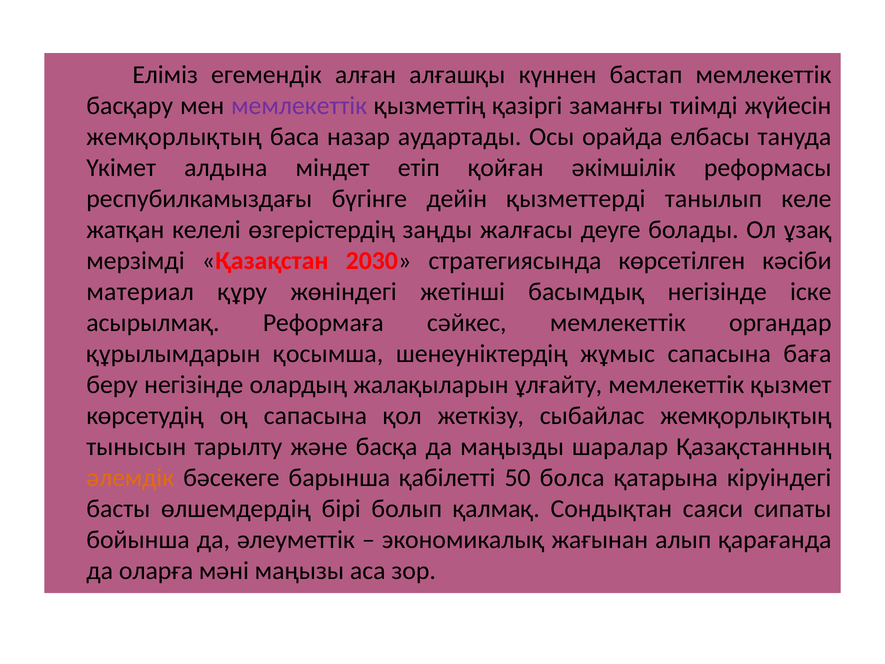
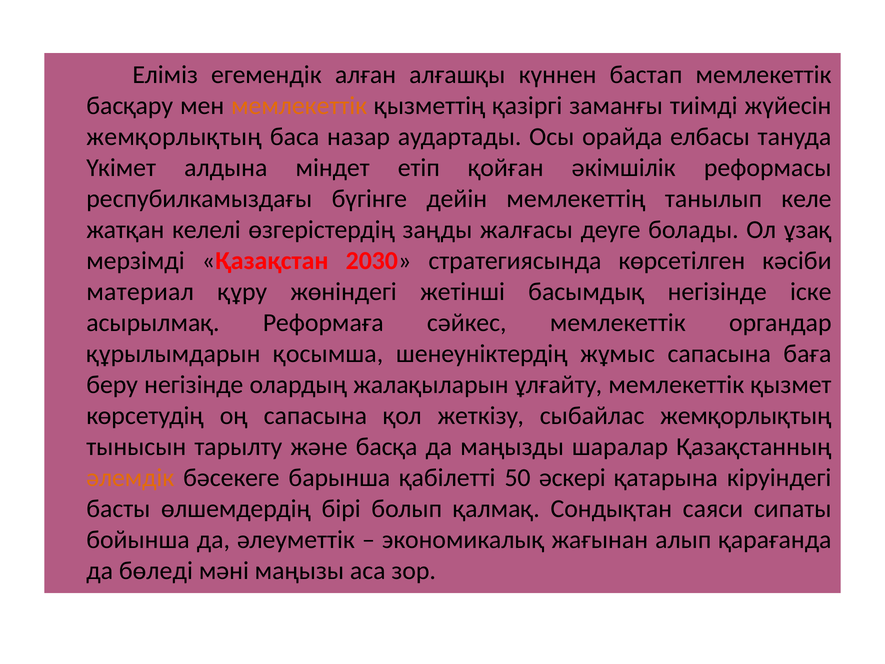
мемлекеттік colour: purple -> orange (299, 106)
қызметтерді: қызметтерді -> мемлекеттің (576, 199)
болса: болса -> әскері (572, 477)
оларға: оларға -> бөледі (156, 570)
